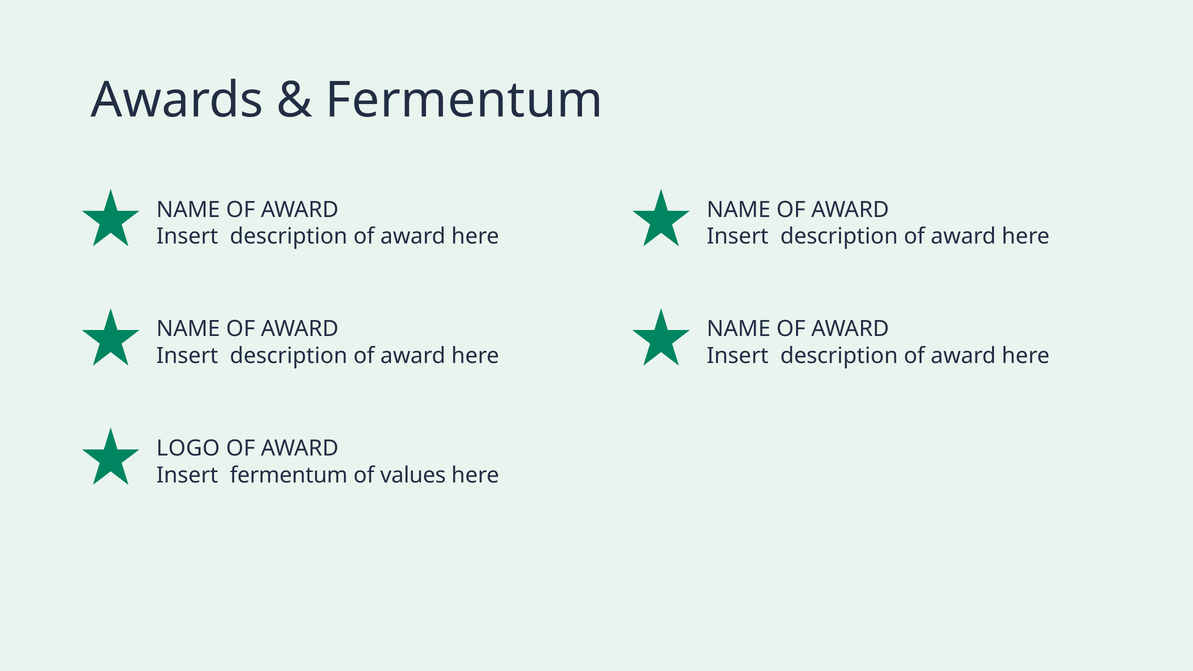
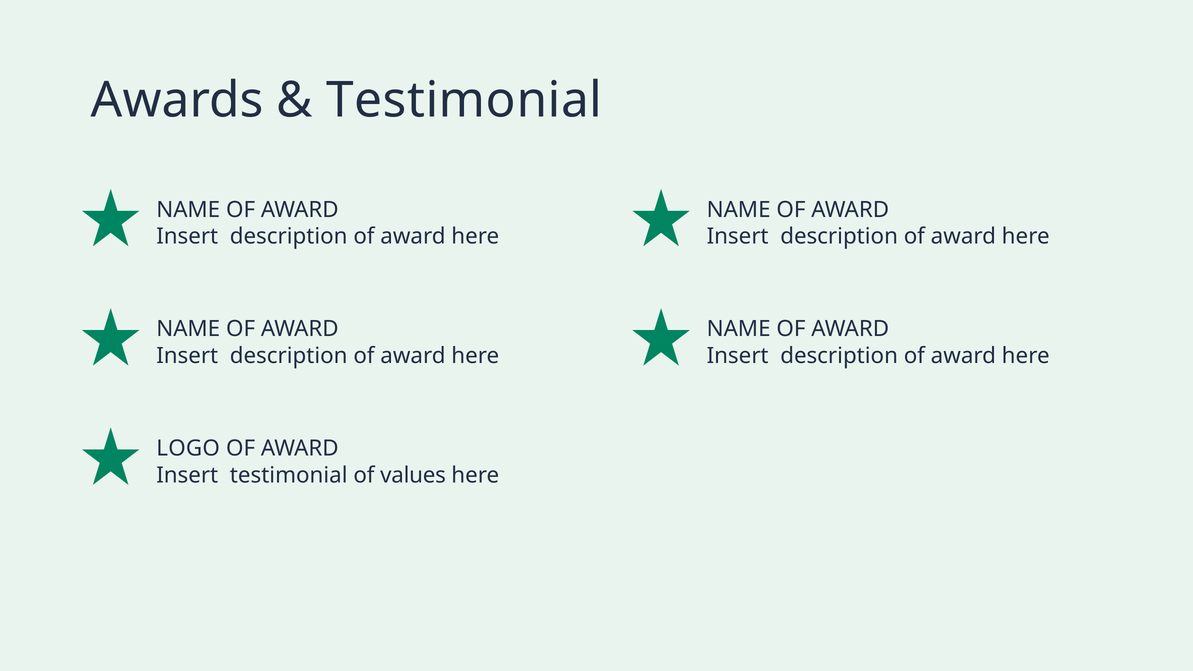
Fermentum: Fermentum -> Testimonial (464, 100)
Insert fermentum: fermentum -> testimonial (289, 475)
